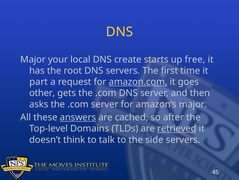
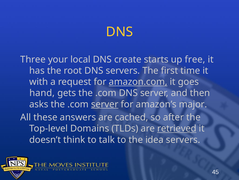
Major: Major -> Three (33, 59)
part: part -> with (39, 82)
other: other -> hand (42, 93)
server underline: none -> present (105, 104)
answers underline: present -> none (78, 117)
side: side -> idea (154, 139)
